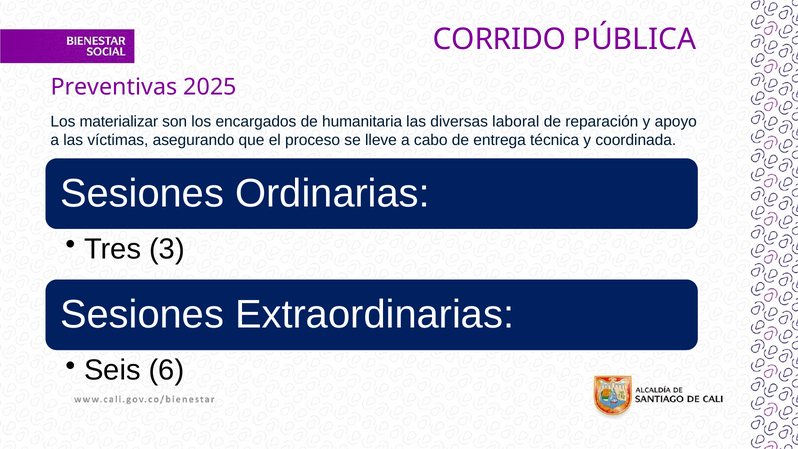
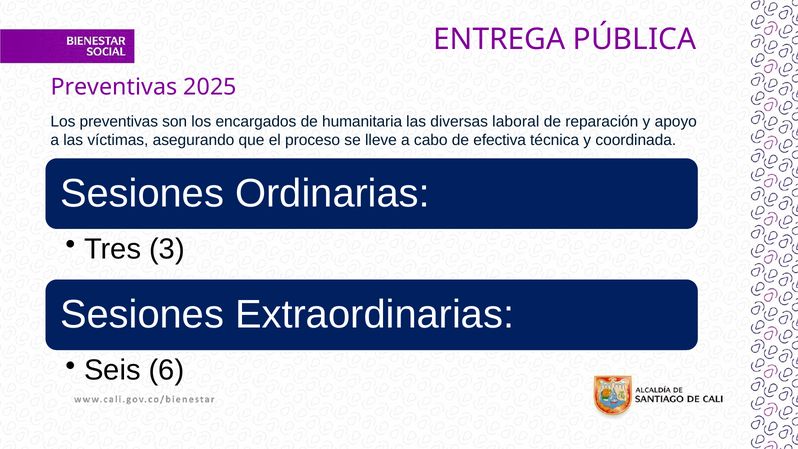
CORRIDO: CORRIDO -> ENTREGA (499, 39)
Los materializar: materializar -> preventivas (119, 122)
entrega: entrega -> efectiva (500, 140)
